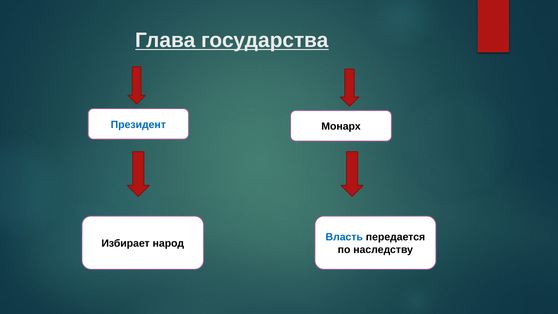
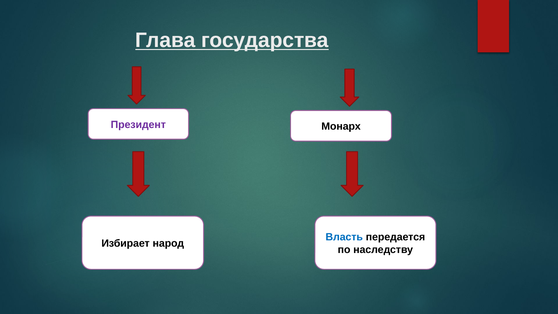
Президент colour: blue -> purple (138, 125)
